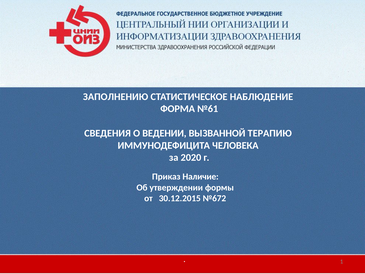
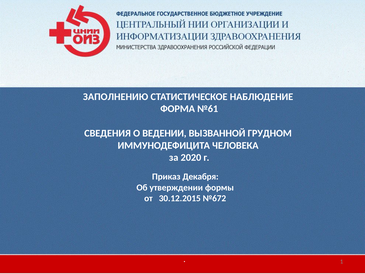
ТЕРАПИЮ: ТЕРАПИЮ -> ГРУДНОМ (270, 133)
Наличие: Наличие -> Декабря (201, 176)
